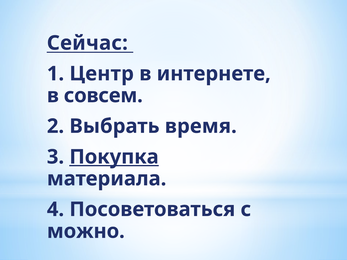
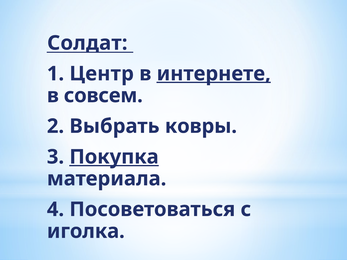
Сейчас: Сейчас -> Солдат (87, 43)
интернете underline: none -> present (214, 74)
время: время -> ковры (201, 126)
можно: можно -> иголка (86, 231)
